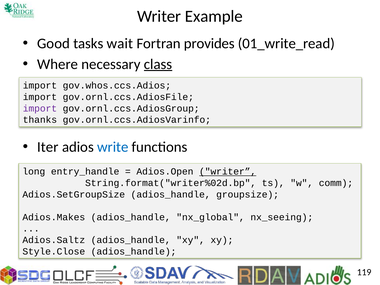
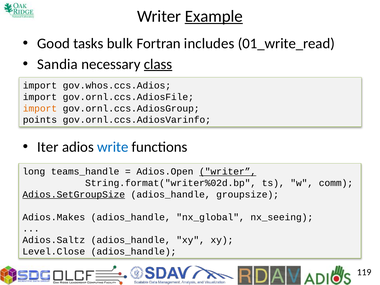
Example underline: none -> present (214, 16)
wait: wait -> bulk (120, 43)
provides: provides -> includes (209, 43)
Where: Where -> Sandia (58, 64)
import colour: purple -> orange (40, 108)
thanks: thanks -> points (40, 120)
entry_handle: entry_handle -> teams_handle (85, 172)
Adios.SetGroupSize underline: none -> present (74, 194)
Style.Close: Style.Close -> Level.Close (54, 251)
